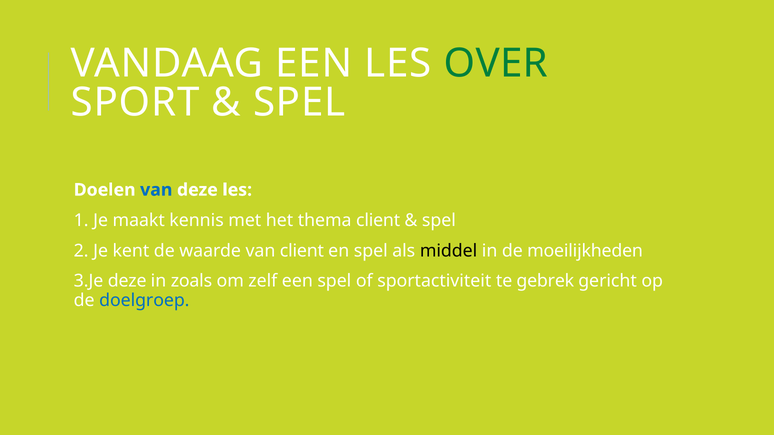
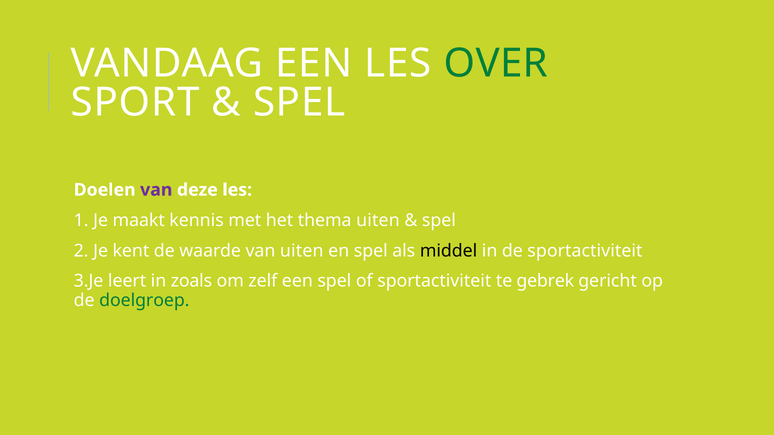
van colour: blue -> purple (156, 190)
thema client: client -> uiten (378, 220)
van client: client -> uiten (302, 251)
de moeilijkheden: moeilijkheden -> sportactiviteit (585, 251)
3.Je deze: deze -> leert (127, 281)
doelgroep colour: blue -> green (144, 301)
